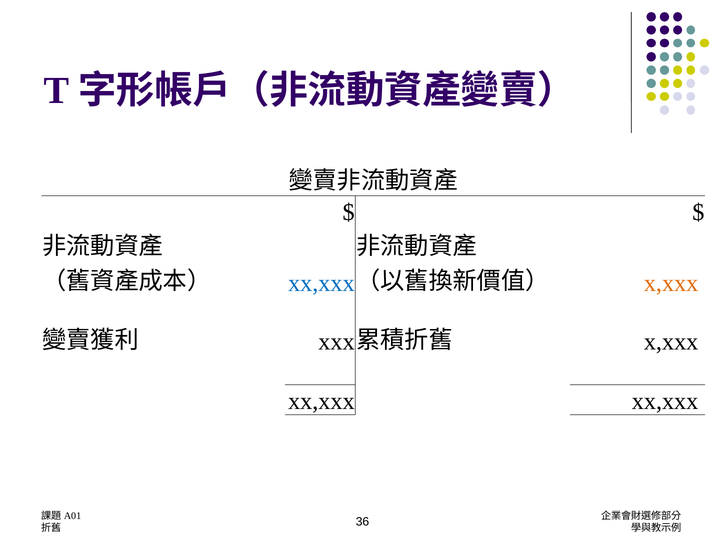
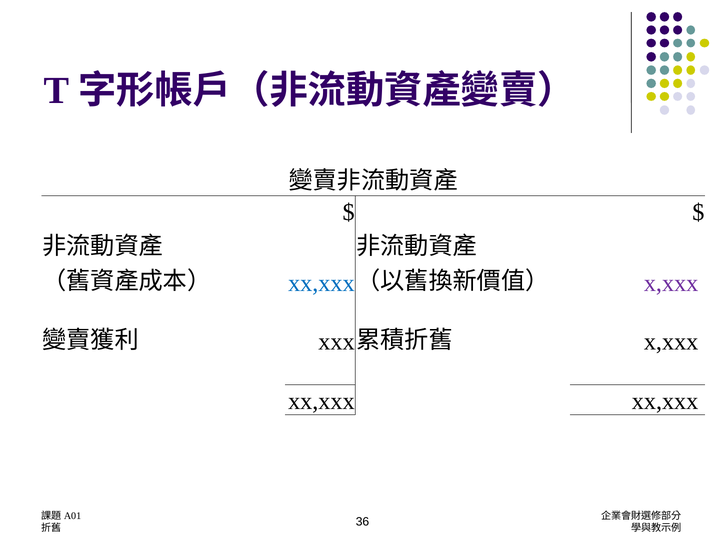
x,xxx colour: orange -> purple (671, 283)
